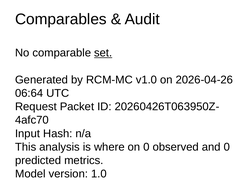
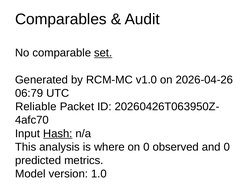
06:64: 06:64 -> 06:79 (29, 93)
Request: Request -> Reliable (36, 107)
Hash underline: none -> present (58, 134)
